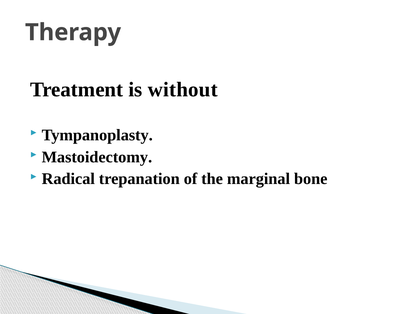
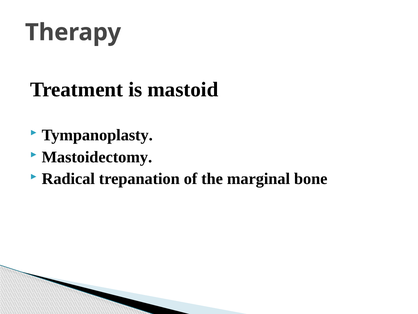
without: without -> mastoid (183, 89)
